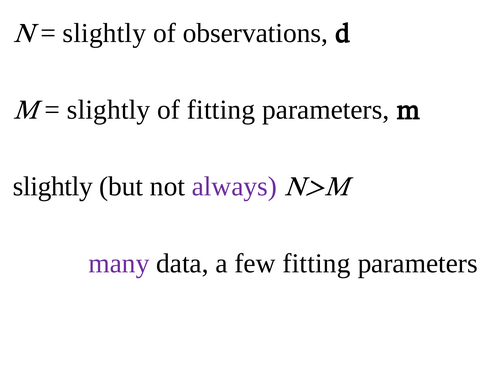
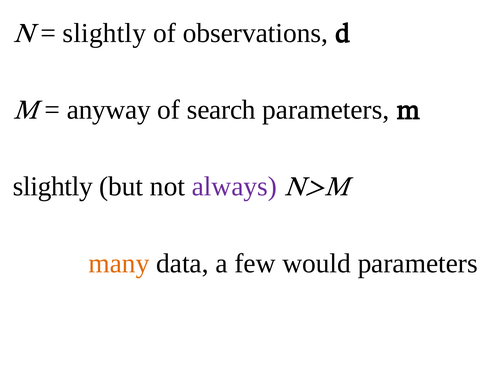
slightly: slightly -> anyway (109, 110)
of fitting: fitting -> search (221, 110)
many colour: purple -> orange (119, 264)
few fitting: fitting -> would (317, 264)
